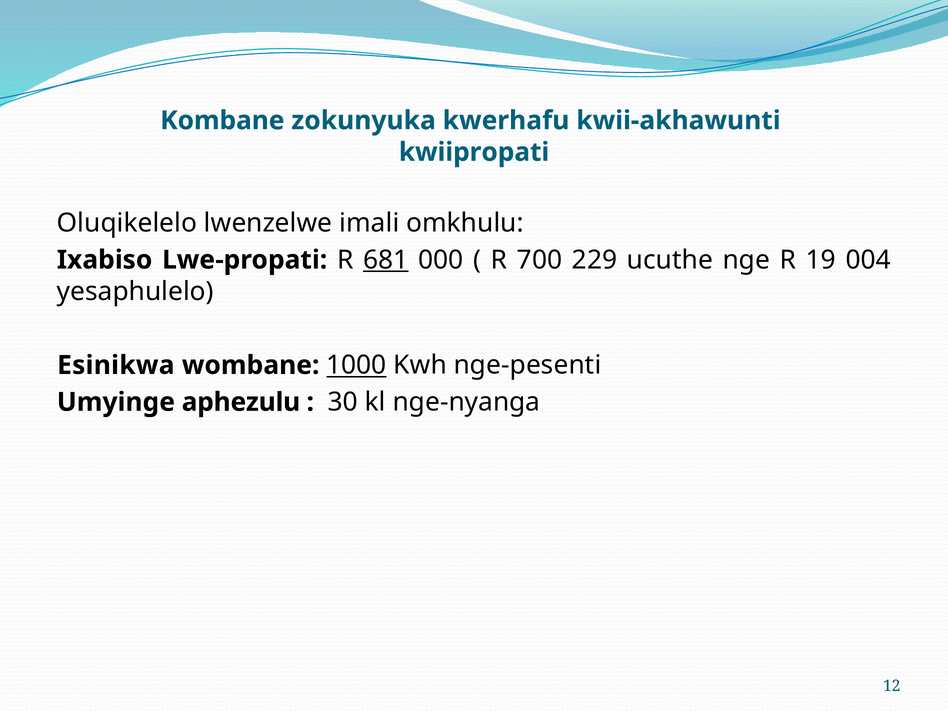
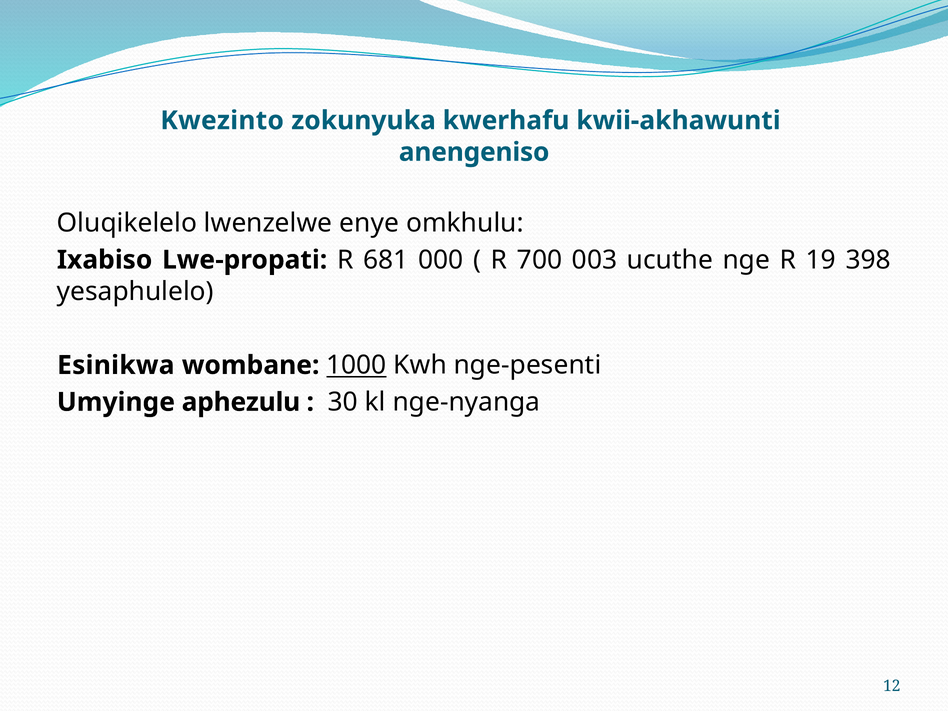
Kombane: Kombane -> Kwezinto (222, 121)
kwiipropati: kwiipropati -> anengeniso (474, 152)
imali: imali -> enye (369, 223)
681 underline: present -> none (386, 260)
229: 229 -> 003 (595, 260)
004: 004 -> 398 (868, 260)
